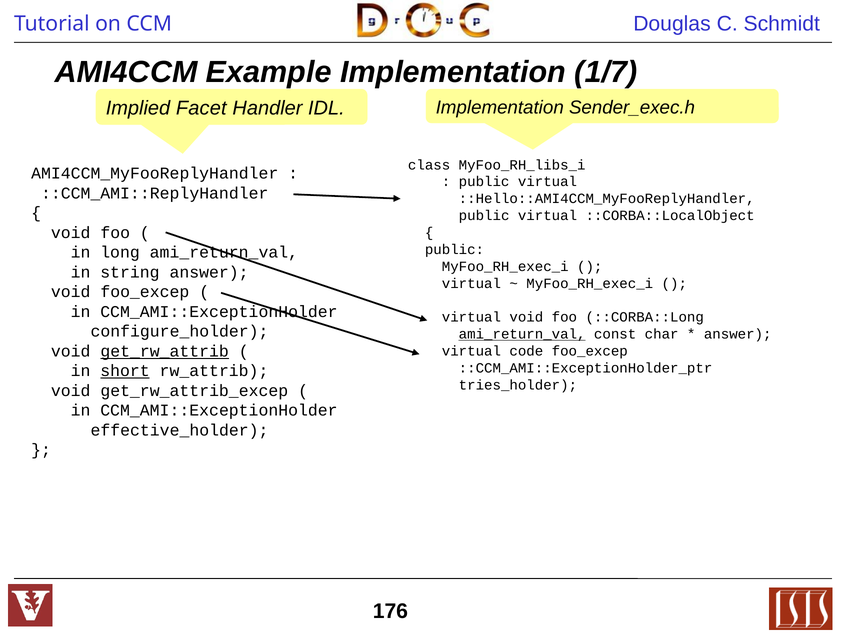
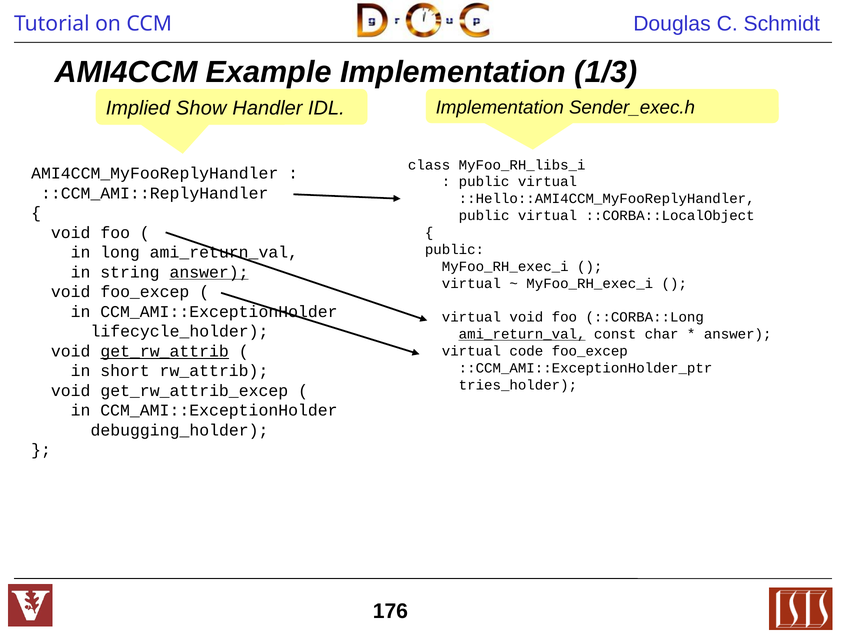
1/7: 1/7 -> 1/3 (606, 72)
Facet: Facet -> Show (201, 108)
answer underline: none -> present (209, 272)
configure_holder: configure_holder -> lifecycle_holder (180, 331)
short underline: present -> none (125, 371)
effective_holder: effective_holder -> debugging_holder (180, 430)
